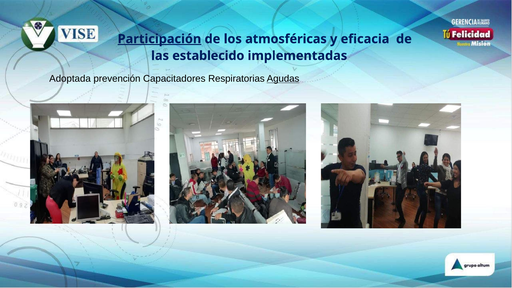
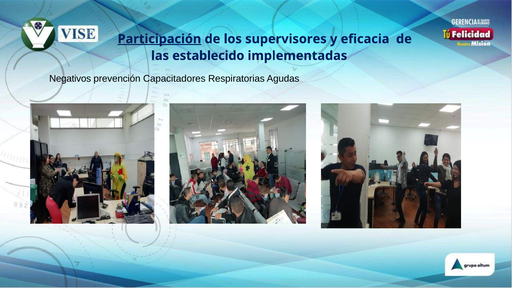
atmosféricas: atmosféricas -> supervisores (286, 39)
Adoptada: Adoptada -> Negativos (70, 79)
Agudas underline: present -> none (283, 79)
